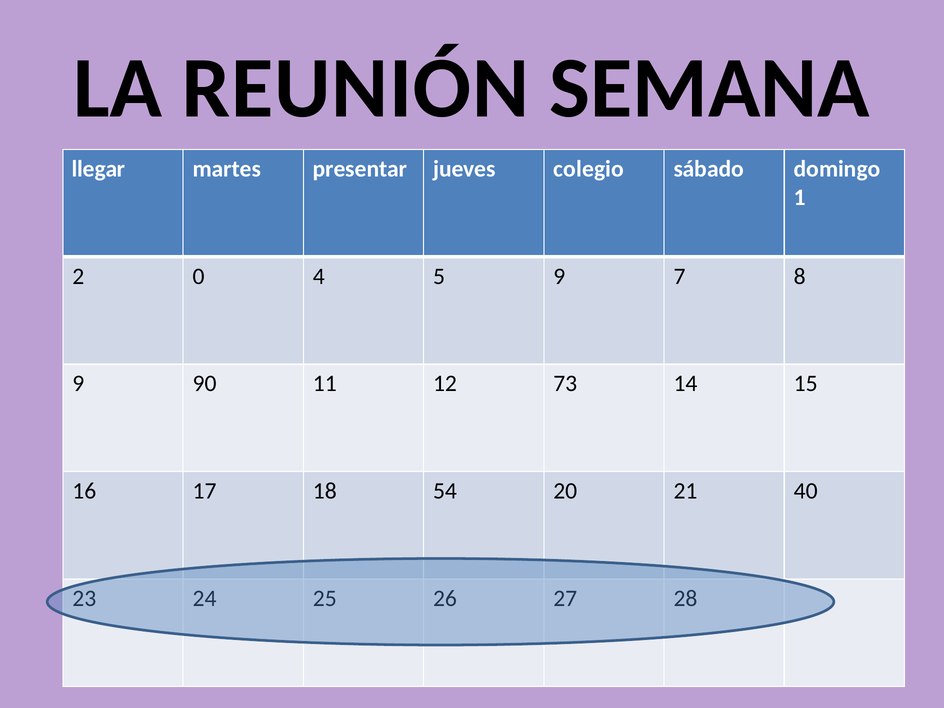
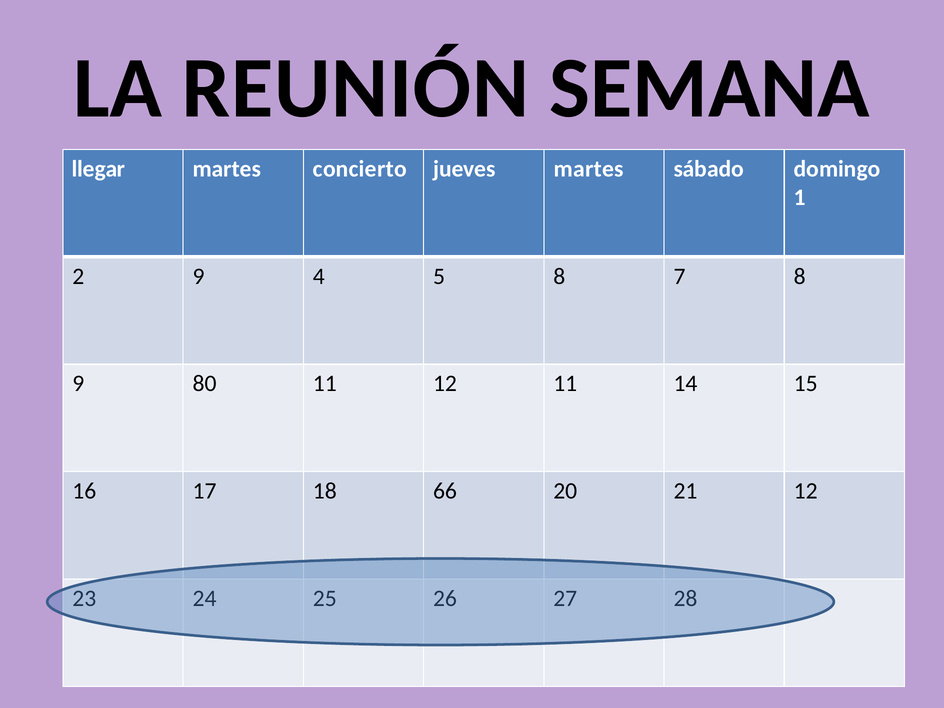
presentar: presentar -> concierto (360, 169)
jueves colegio: colegio -> martes (589, 169)
2 0: 0 -> 9 (199, 276)
5 9: 9 -> 8 (559, 276)
90: 90 -> 80 (205, 384)
12 73: 73 -> 11 (565, 384)
54: 54 -> 66 (445, 491)
21 40: 40 -> 12 (806, 491)
